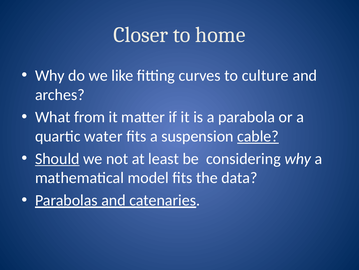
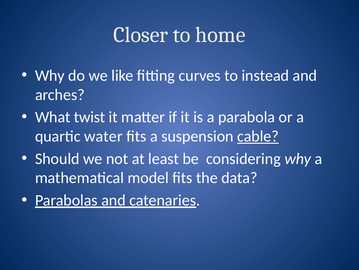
culture: culture -> instead (265, 75)
from: from -> twist (90, 117)
Should underline: present -> none (57, 158)
